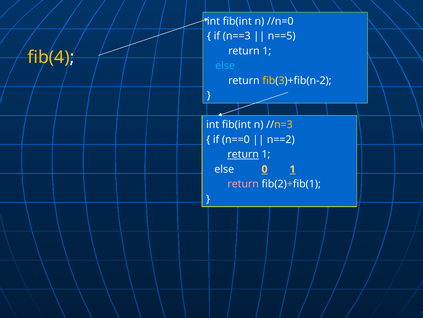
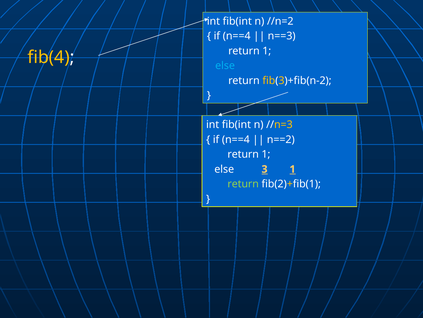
//n=0: //n=0 -> //n=2 (280, 21)
n==3: n==3 -> n==4 (237, 36)
n==5: n==5 -> n==3 (282, 36)
n==0: n==0 -> n==4 (236, 139)
return underline: present -> none (243, 154)
0: 0 -> 3 (265, 169)
return colour: pink -> light green (243, 184)
